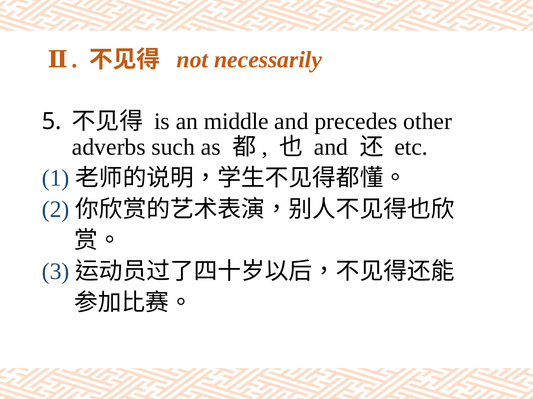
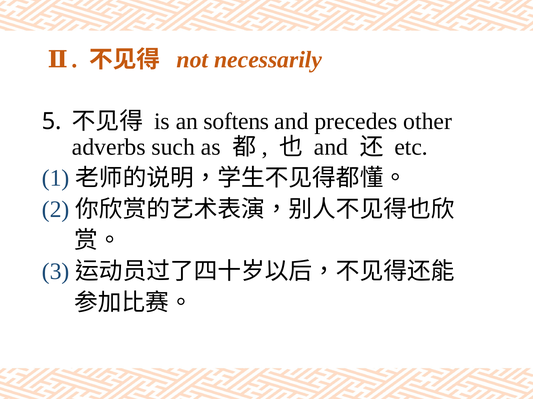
middle: middle -> softens (236, 122)
